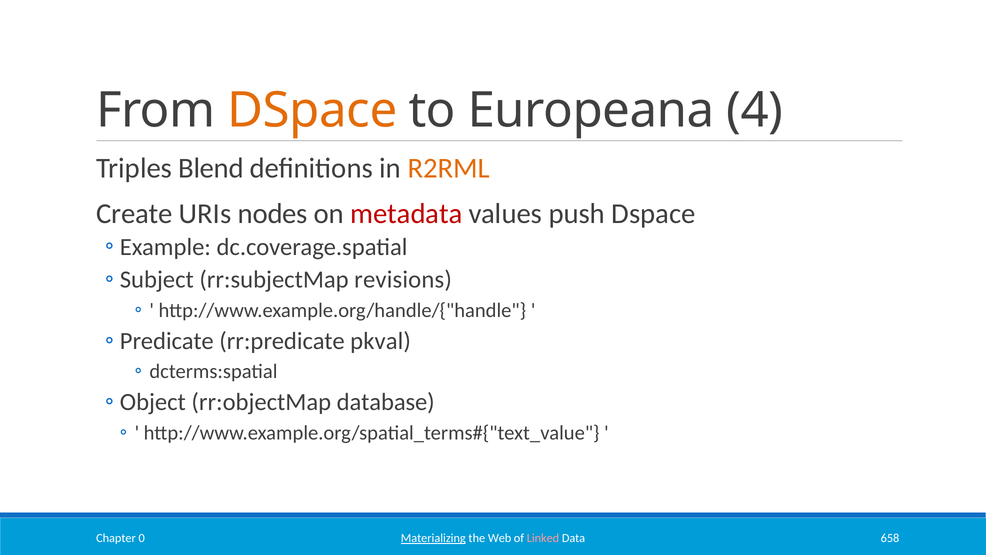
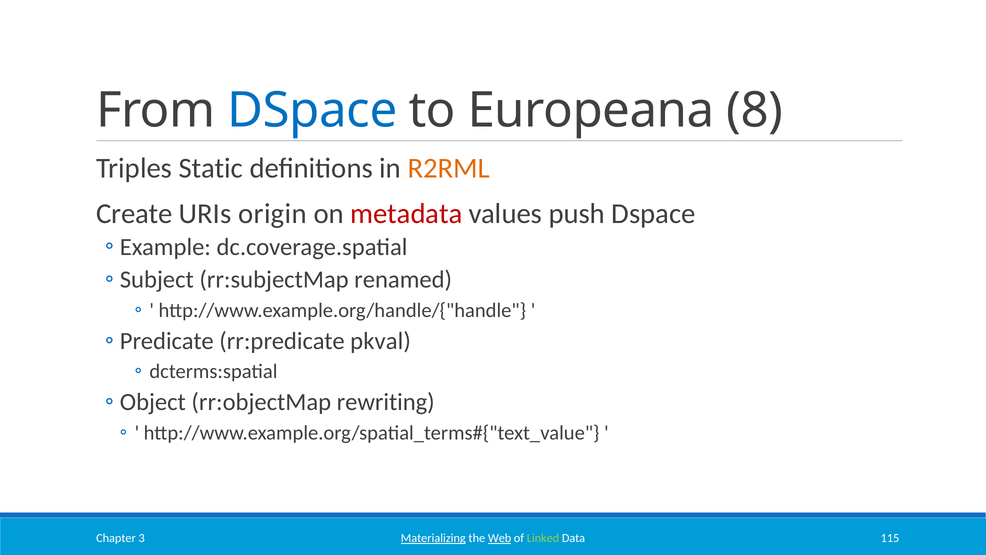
DSpace colour: orange -> blue (312, 110)
4: 4 -> 8 (755, 110)
Blend: Blend -> Static (211, 168)
nodes: nodes -> origin (272, 214)
revisions: revisions -> renamed (403, 280)
database: database -> rewriting (386, 402)
Web underline: none -> present (500, 538)
Linked colour: pink -> light green (543, 538)
658: 658 -> 115 (890, 538)
0: 0 -> 3 (142, 538)
